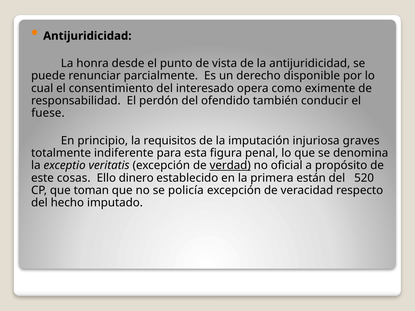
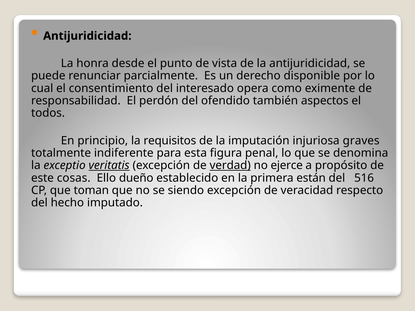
conducir: conducir -> aspectos (325, 101)
fuese: fuese -> todos (48, 113)
veritatis underline: none -> present (109, 166)
oficial: oficial -> ejerce (287, 166)
dinero: dinero -> dueño (136, 178)
520: 520 -> 516 (364, 178)
policía: policía -> siendo (186, 191)
